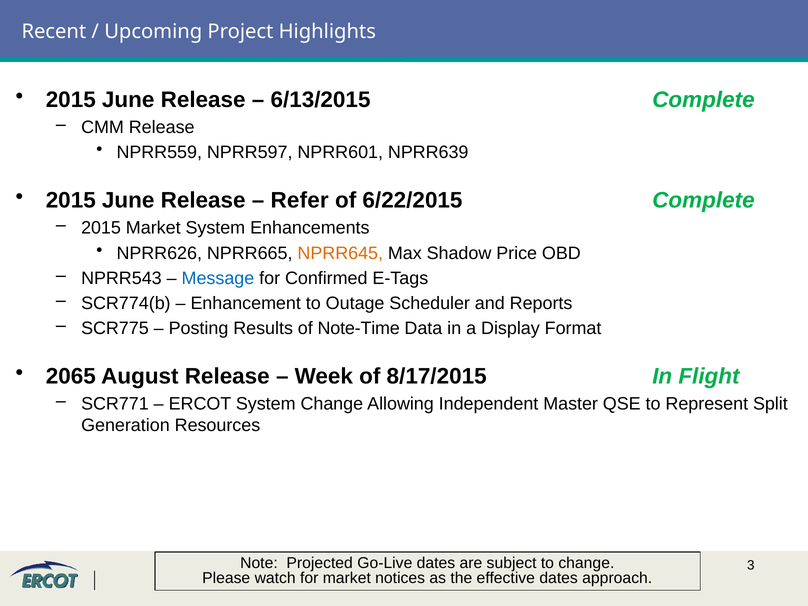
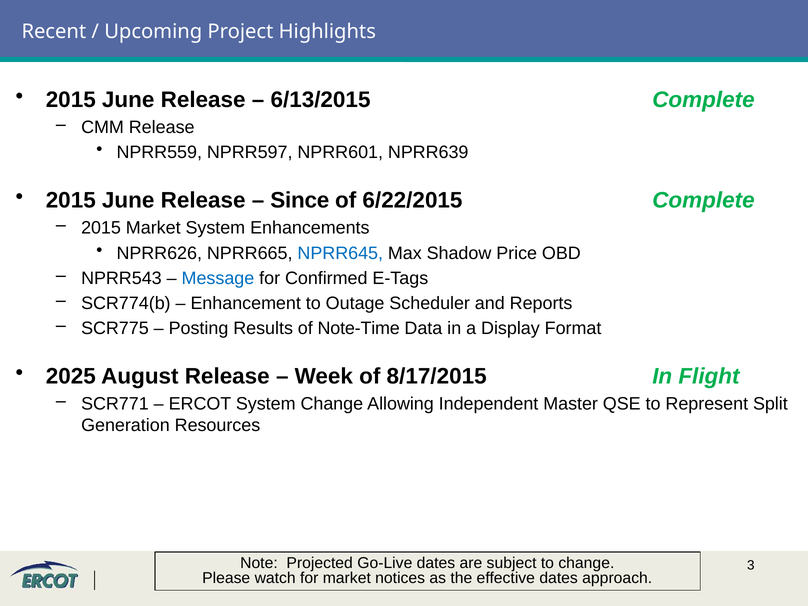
Refer: Refer -> Since (300, 200)
NPRR645 colour: orange -> blue (340, 253)
2065: 2065 -> 2025 (71, 376)
